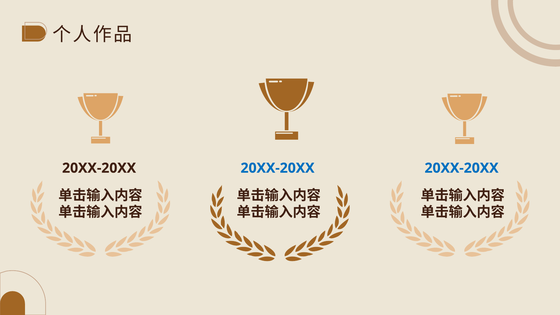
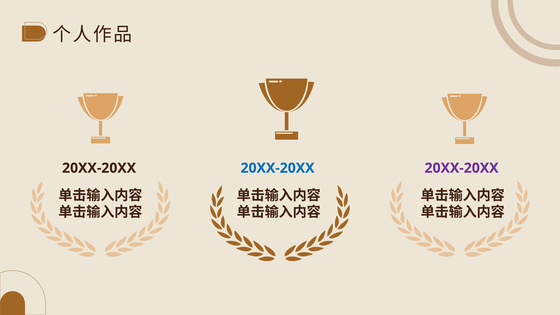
20XX-20XX colour: blue -> purple (462, 168)
